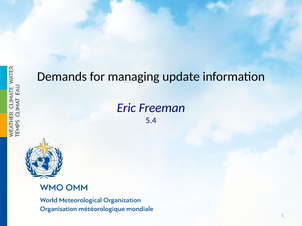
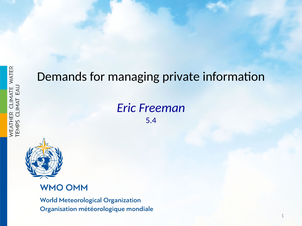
update: update -> private (181, 77)
